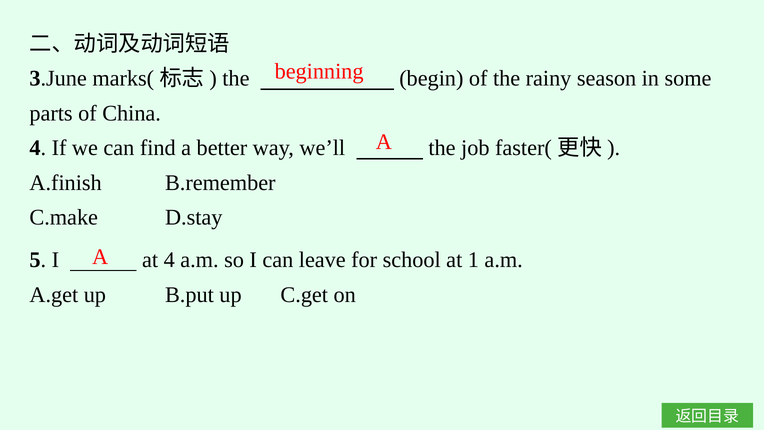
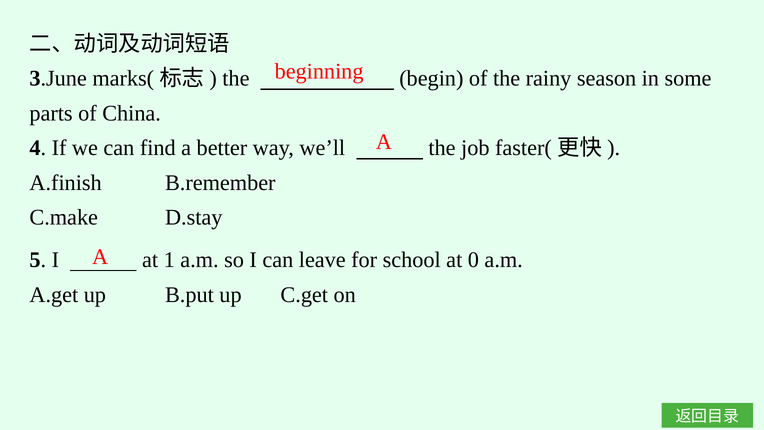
at 4: 4 -> 1 (169, 260)
1: 1 -> 0 (473, 260)
